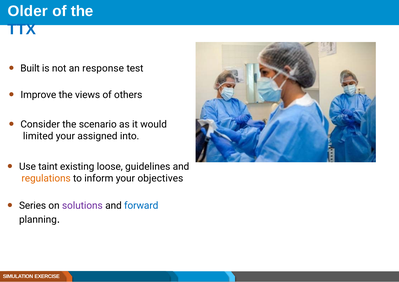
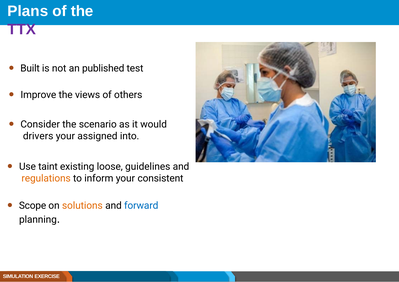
Older: Older -> Plans (28, 11)
TTX colour: blue -> purple (22, 29)
response: response -> published (103, 68)
limited: limited -> drivers (38, 136)
objectives: objectives -> consistent (160, 179)
Series: Series -> Scope (33, 206)
solutions colour: purple -> orange (82, 206)
